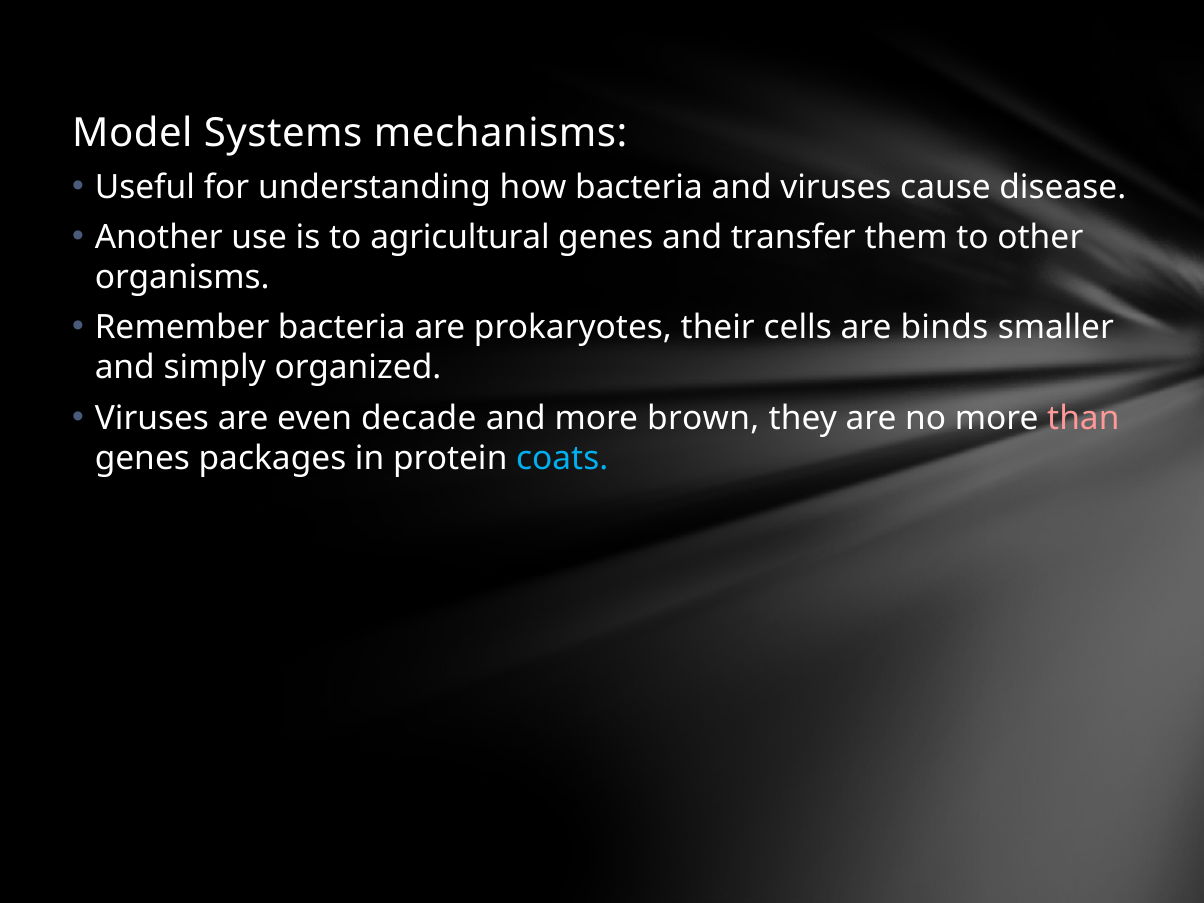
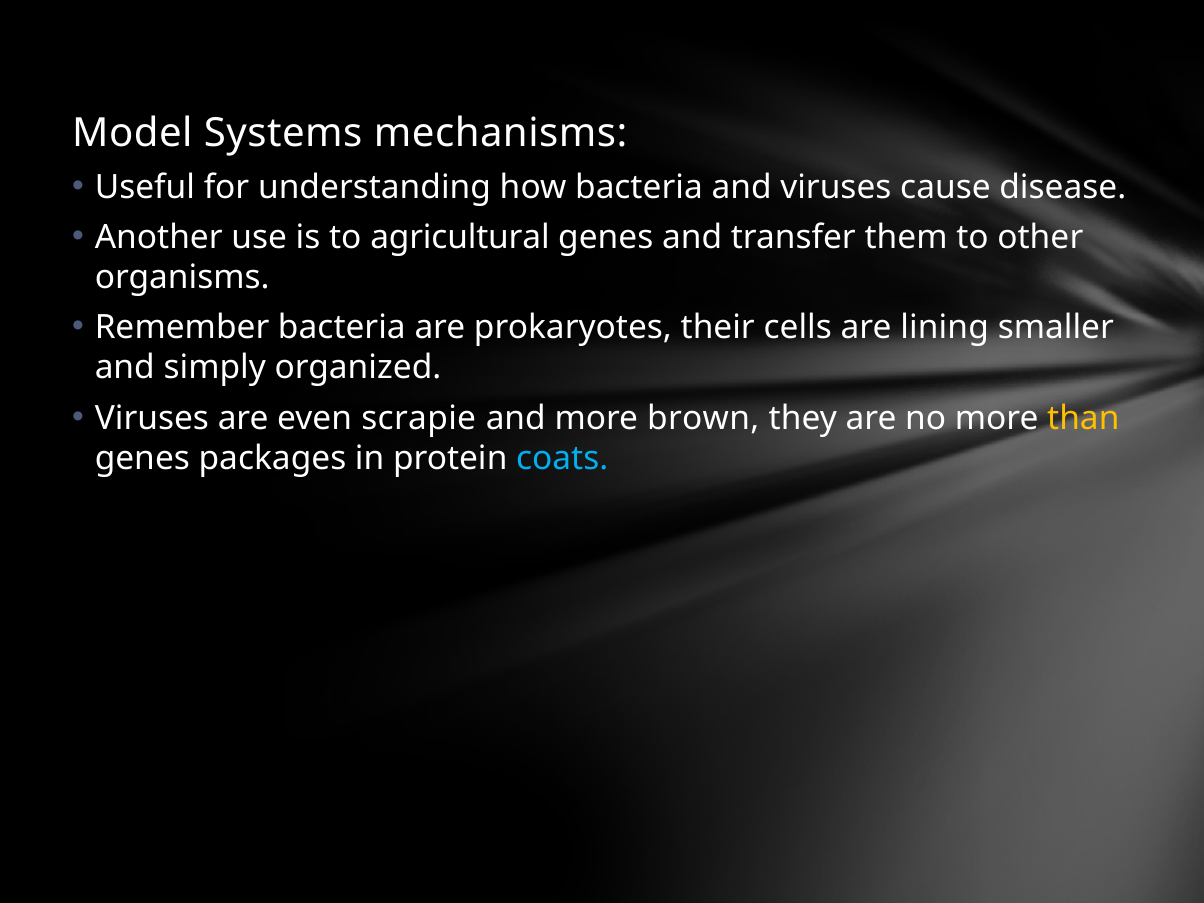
binds: binds -> lining (945, 328)
decade: decade -> scrapie (419, 418)
than colour: pink -> yellow (1083, 418)
